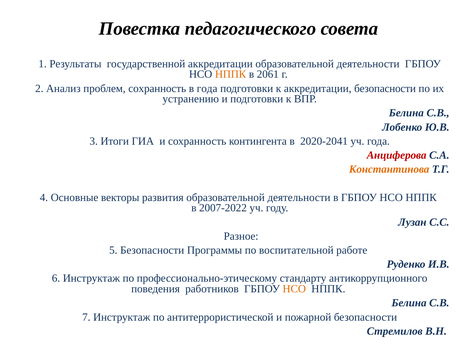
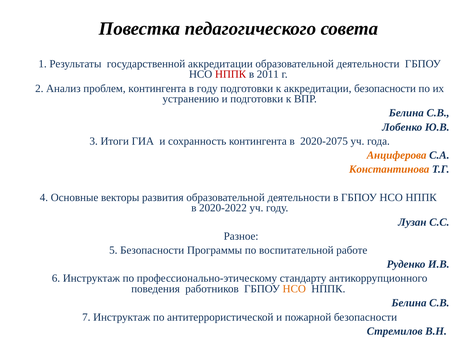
НППК colour: orange -> red (231, 74)
2061: 2061 -> 2011 (268, 74)
проблем сохранность: сохранность -> контингента (157, 88)
в года: года -> году (207, 88)
2020-2041: 2020-2041 -> 2020-2075 (324, 141)
Анциферова colour: red -> orange (397, 155)
2007-2022: 2007-2022 -> 2020-2022 (223, 208)
